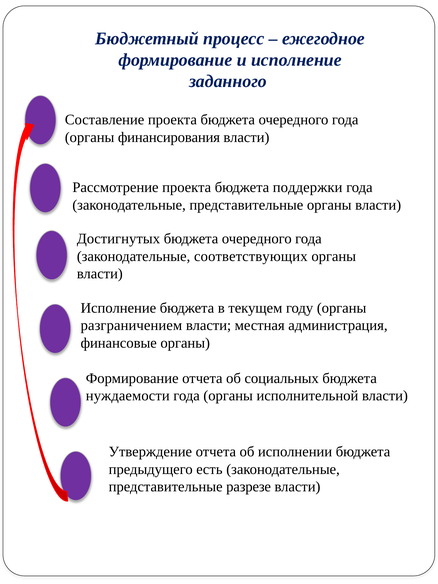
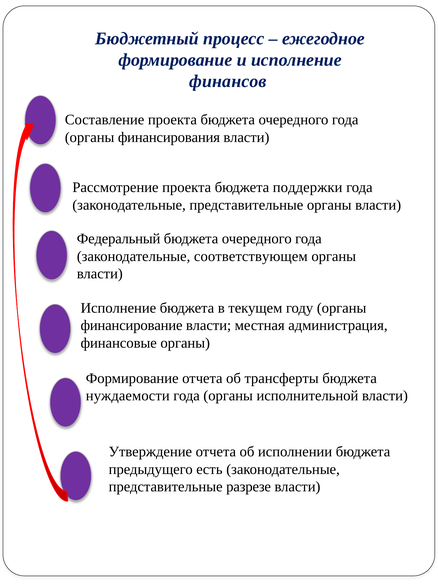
заданного: заданного -> финансов (228, 81)
Достигнутых: Достигнутых -> Федеральный (119, 239)
соответствующих: соответствующих -> соответствующем (251, 256)
разграничением: разграничением -> финансирование (132, 325)
социальных: социальных -> трансферты (282, 378)
